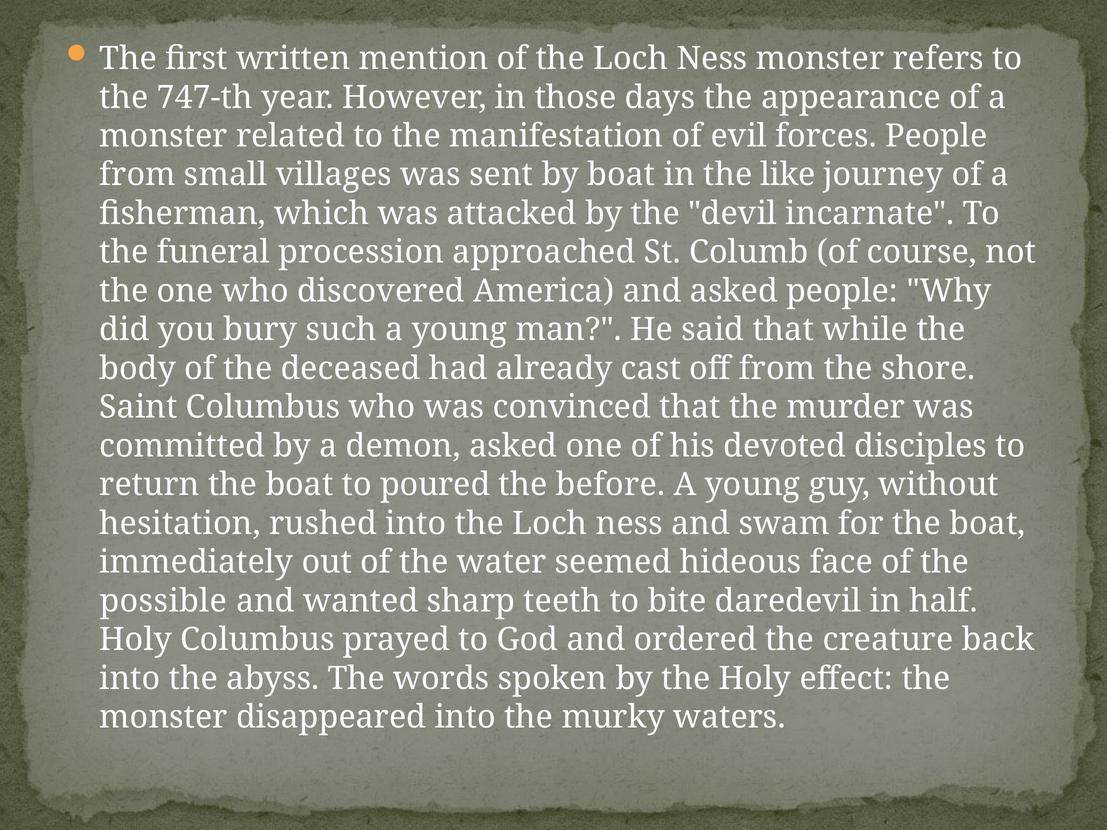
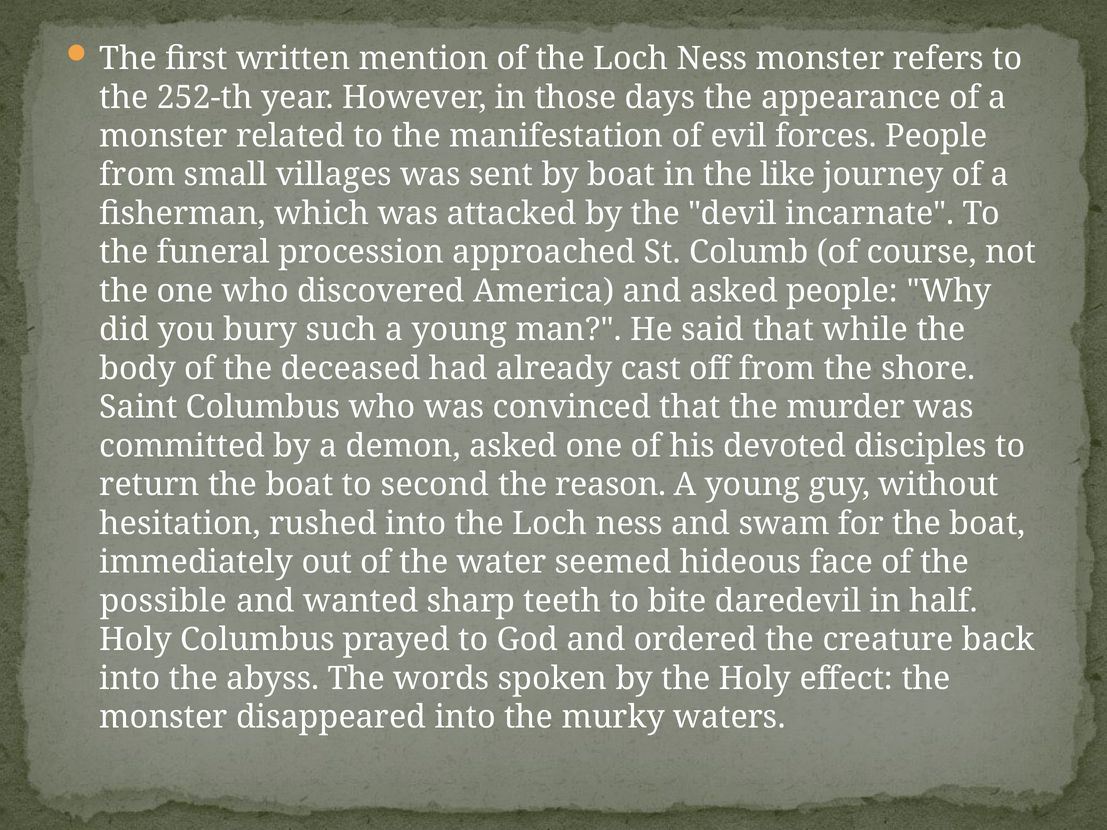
747-th: 747-th -> 252-th (205, 97)
poured: poured -> second (435, 485)
before: before -> reason (611, 485)
